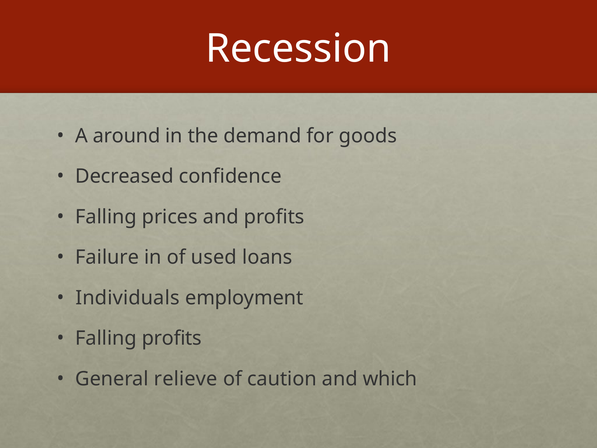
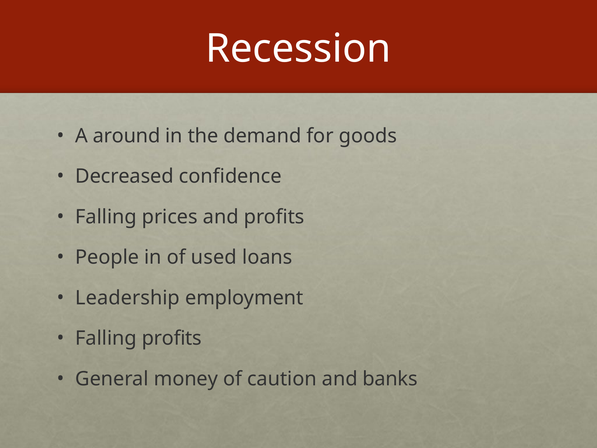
Failure: Failure -> People (107, 257)
Individuals: Individuals -> Leadership (128, 298)
relieve: relieve -> money (186, 379)
which: which -> banks (390, 379)
